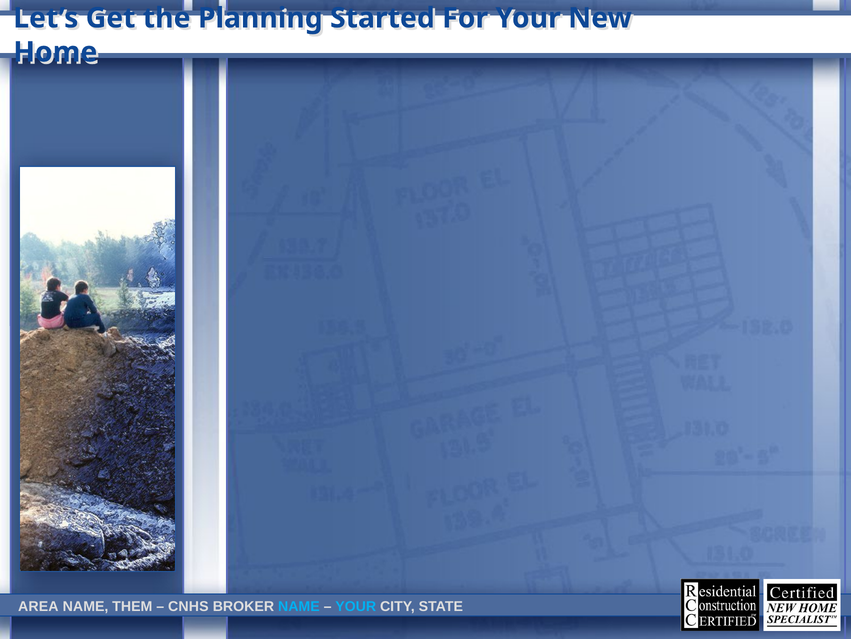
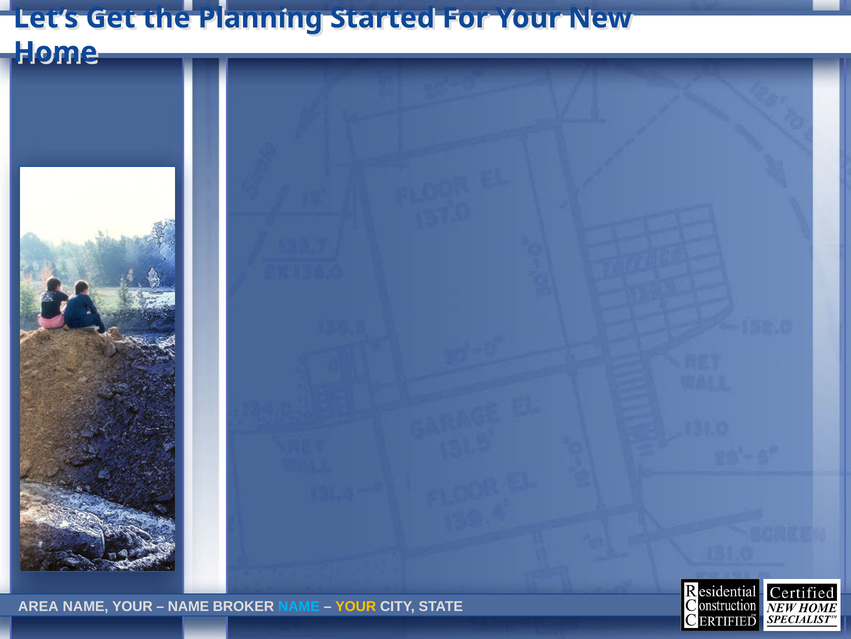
NAME THEM: THEM -> YOUR (132, 606)
CNHS: CNHS -> NAME (188, 606)
YOUR colour: light blue -> yellow (356, 606)
